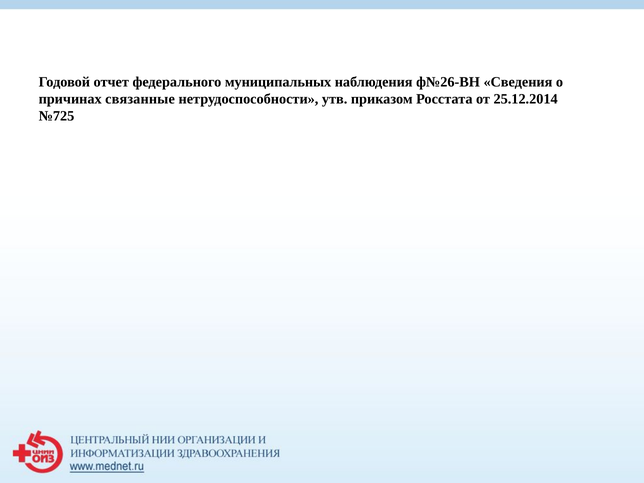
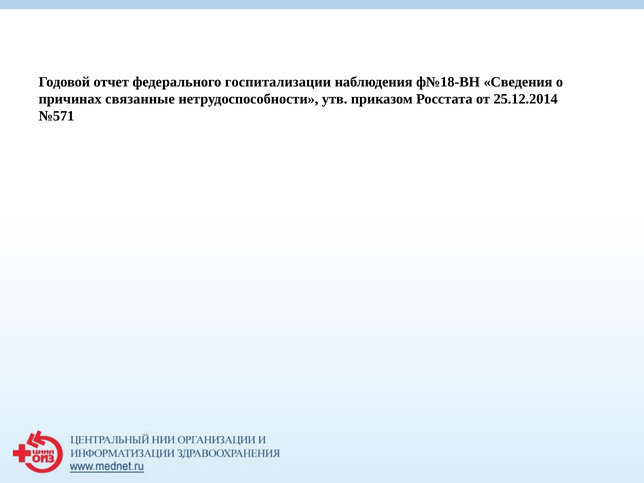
муниципальных: муниципальных -> госпитализации (278, 82)
ф№26-ВН: ф№26-ВН -> ф№18-ВН (448, 82)
№725: №725 -> №571 (56, 116)
